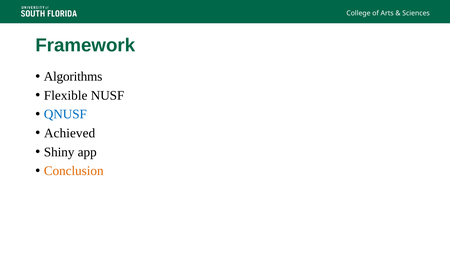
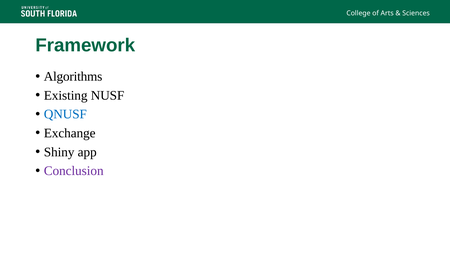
Flexible: Flexible -> Existing (66, 96)
Achieved: Achieved -> Exchange (70, 133)
Conclusion colour: orange -> purple (74, 171)
